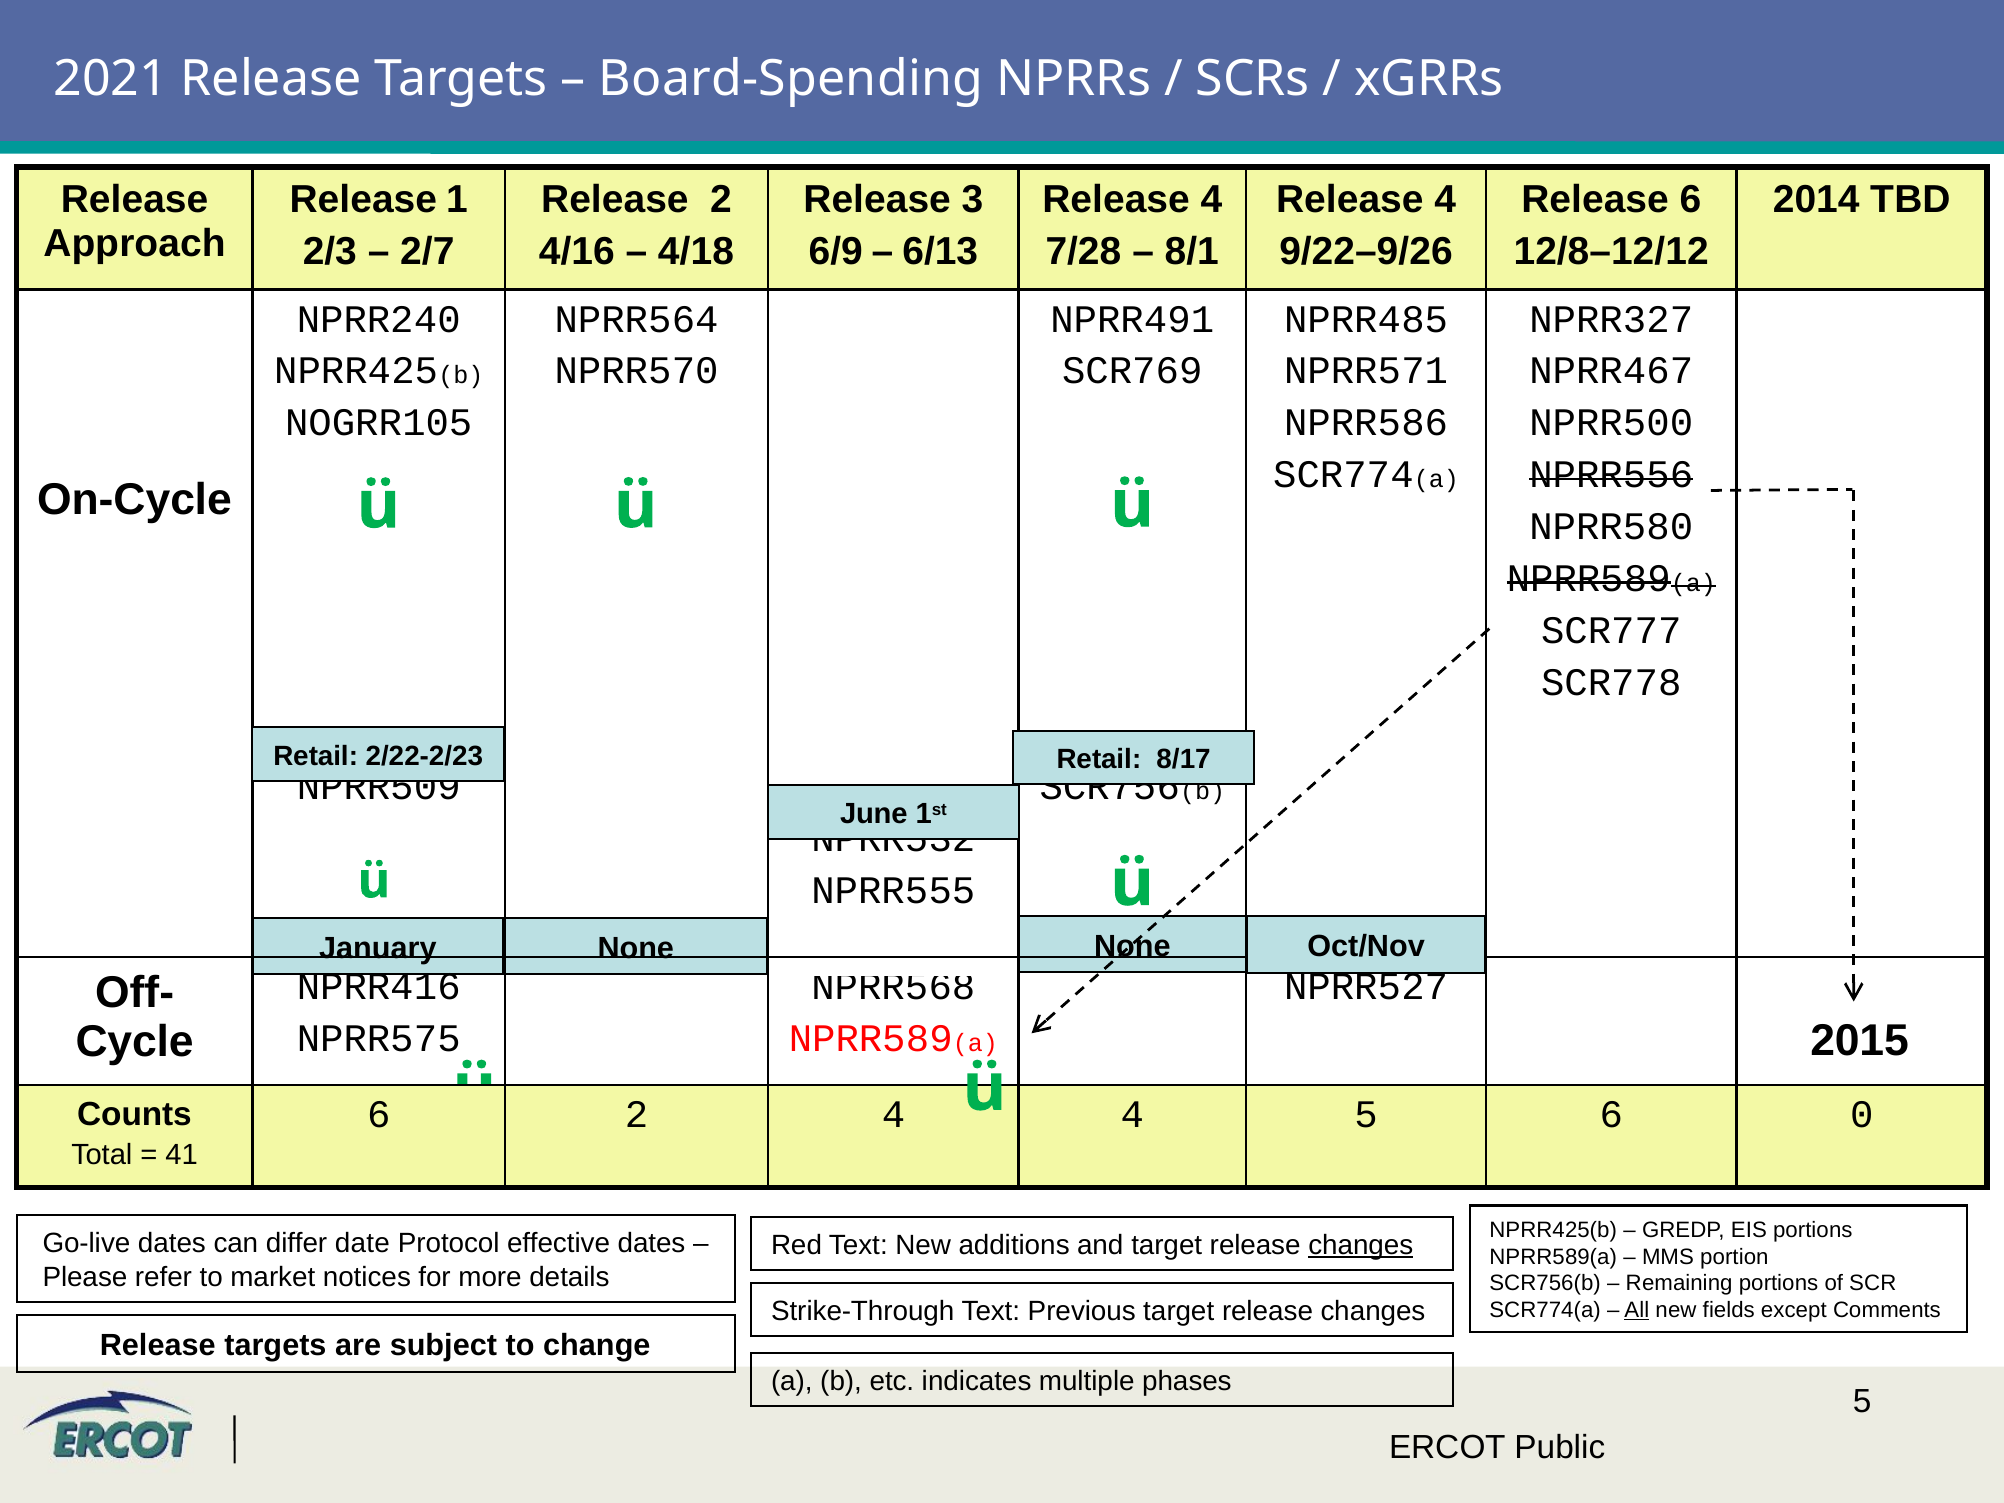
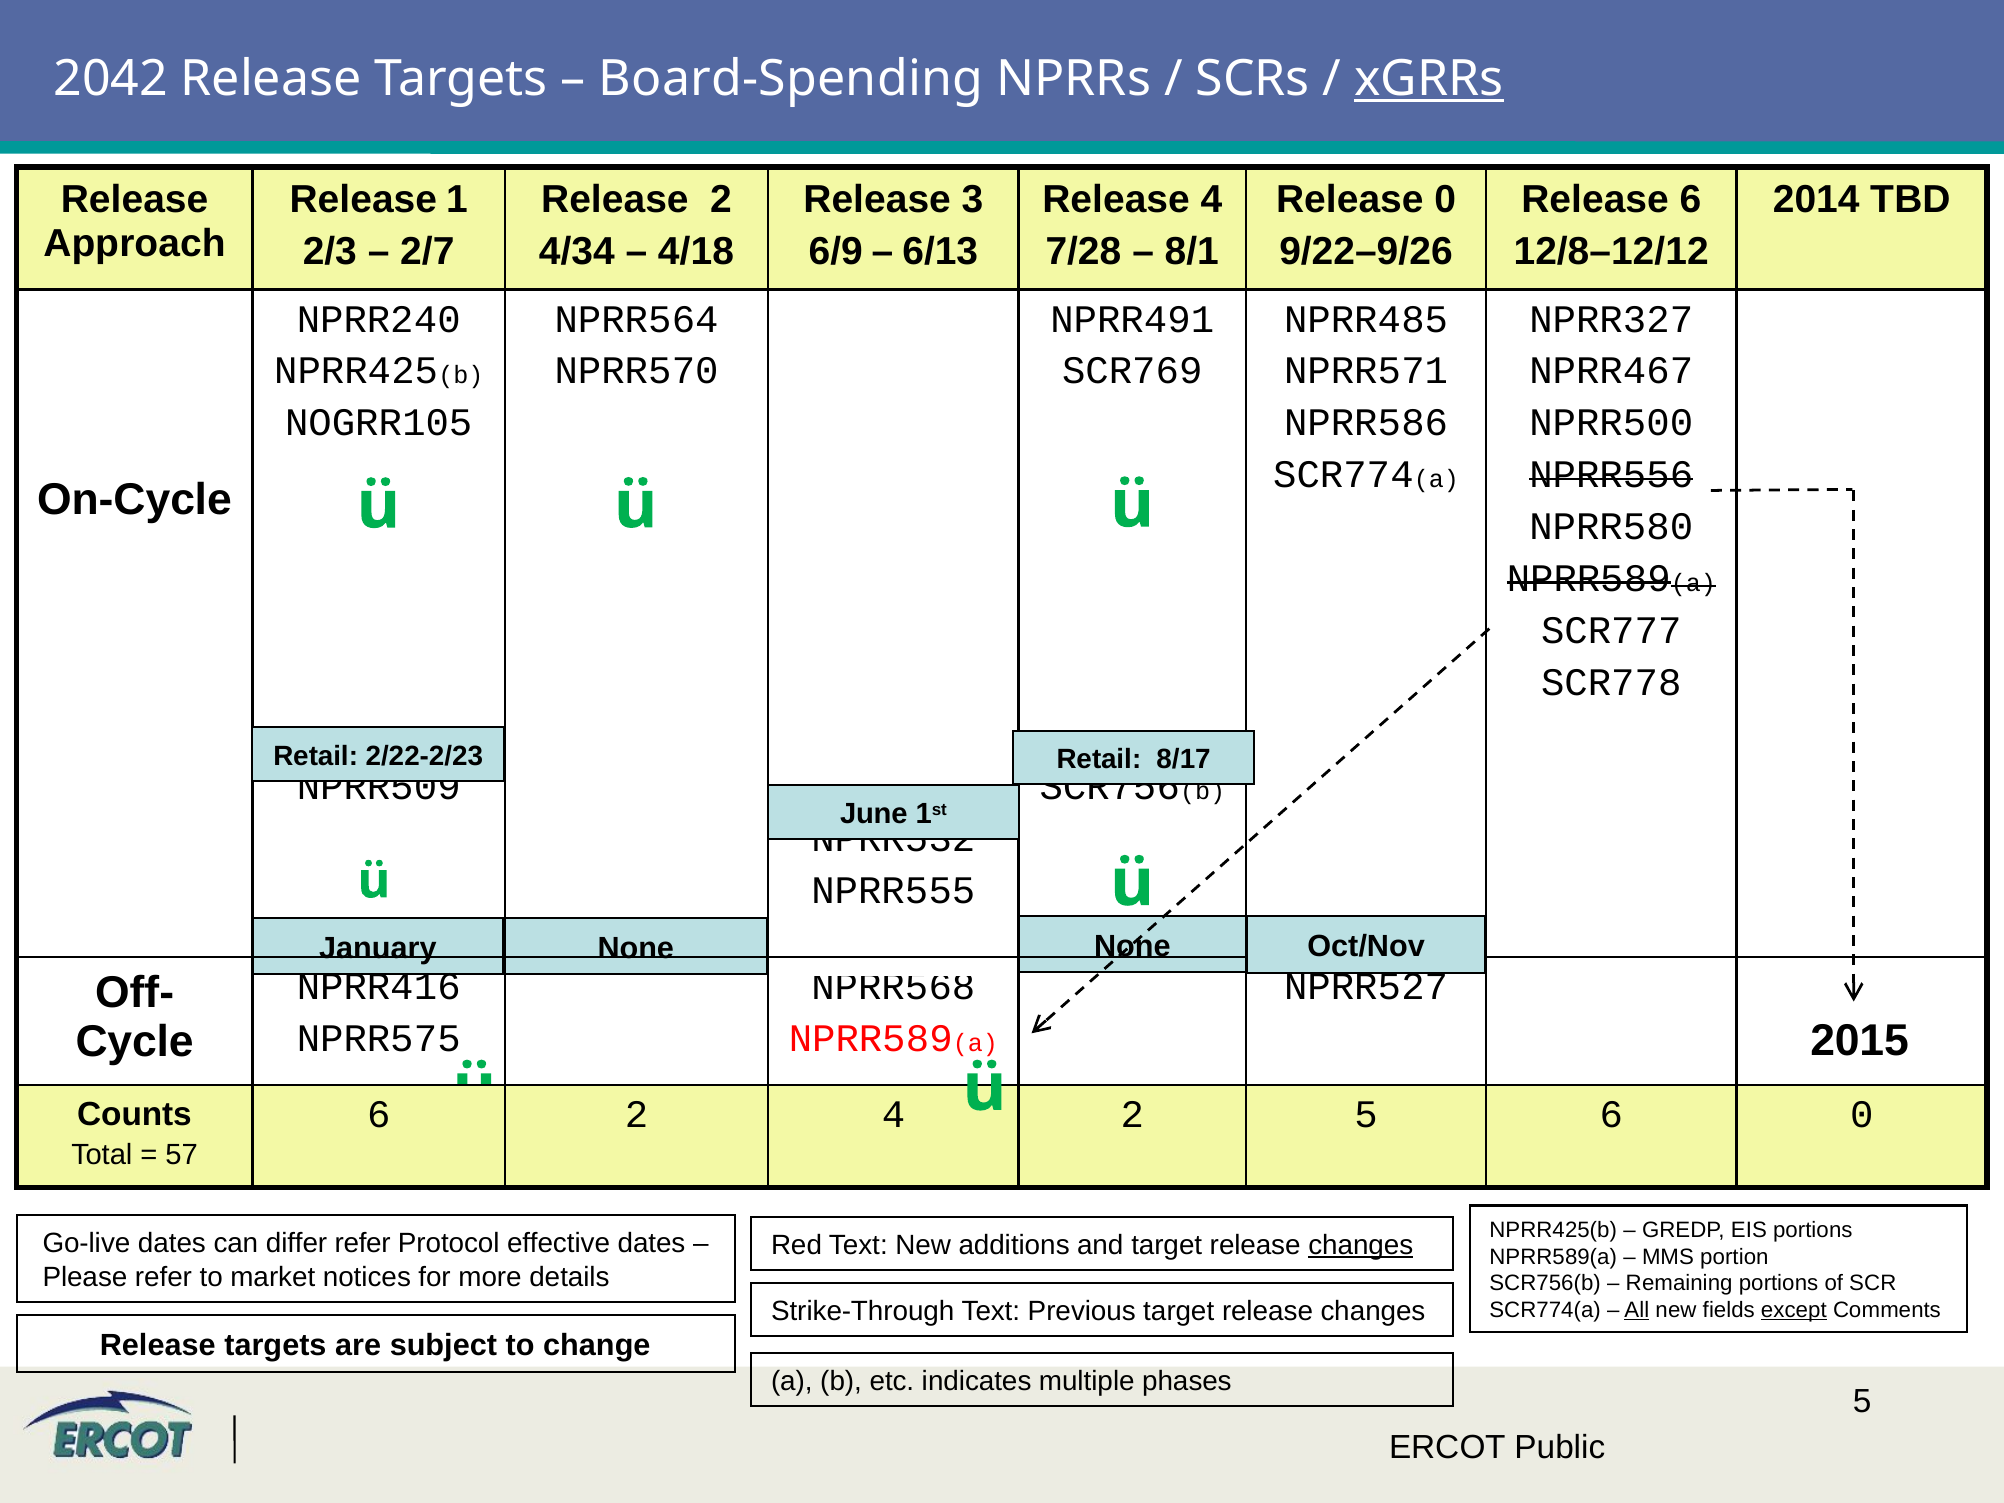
2021: 2021 -> 2042 (111, 79)
xGRRs underline: none -> present (1429, 79)
4: 4 -> 0 (1445, 200)
4/16: 4/16 -> 4/34 (577, 251)
4 4: 4 -> 2 (1132, 1115)
41: 41 -> 57 (182, 1155)
differ date: date -> refer (363, 1244)
except underline: none -> present (1794, 1310)
